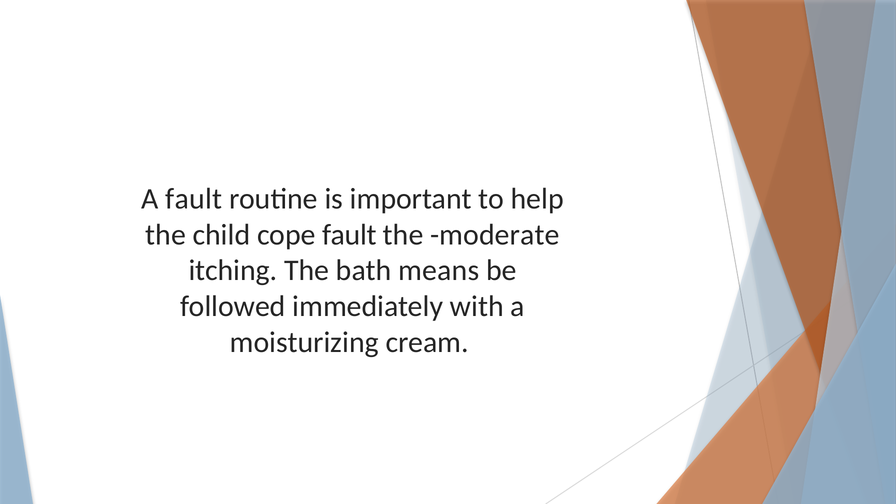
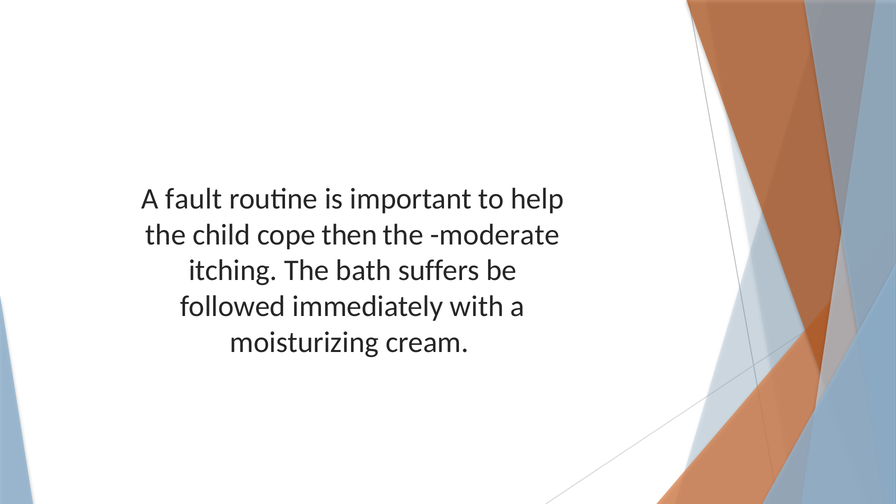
cope fault: fault -> then (350, 235)
means: means -> suffers (439, 271)
